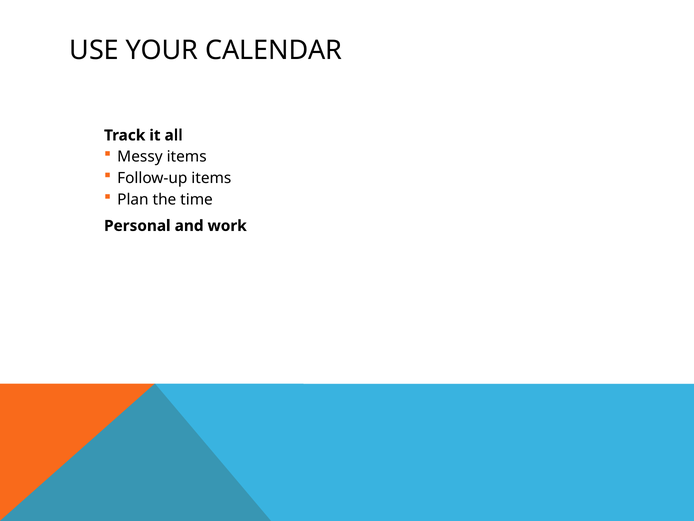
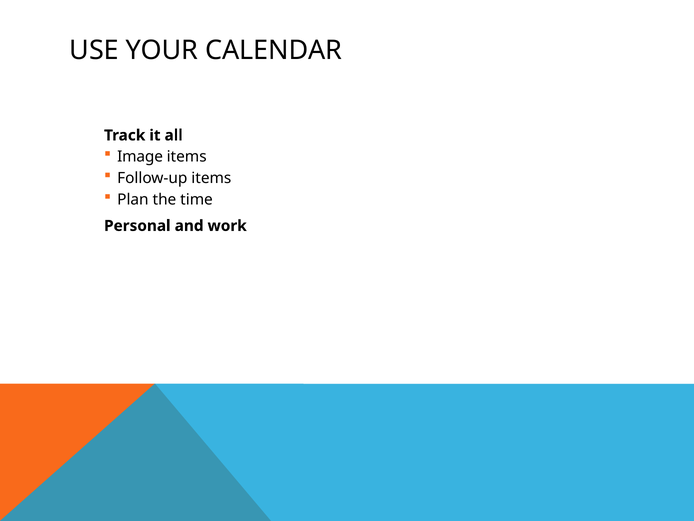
Messy: Messy -> Image (140, 157)
